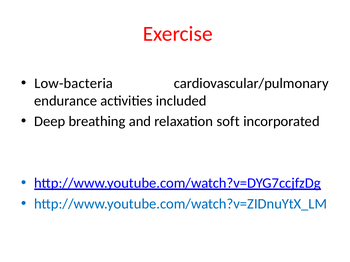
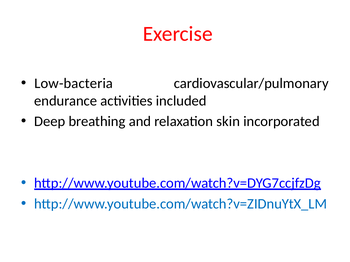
soft: soft -> skin (228, 122)
